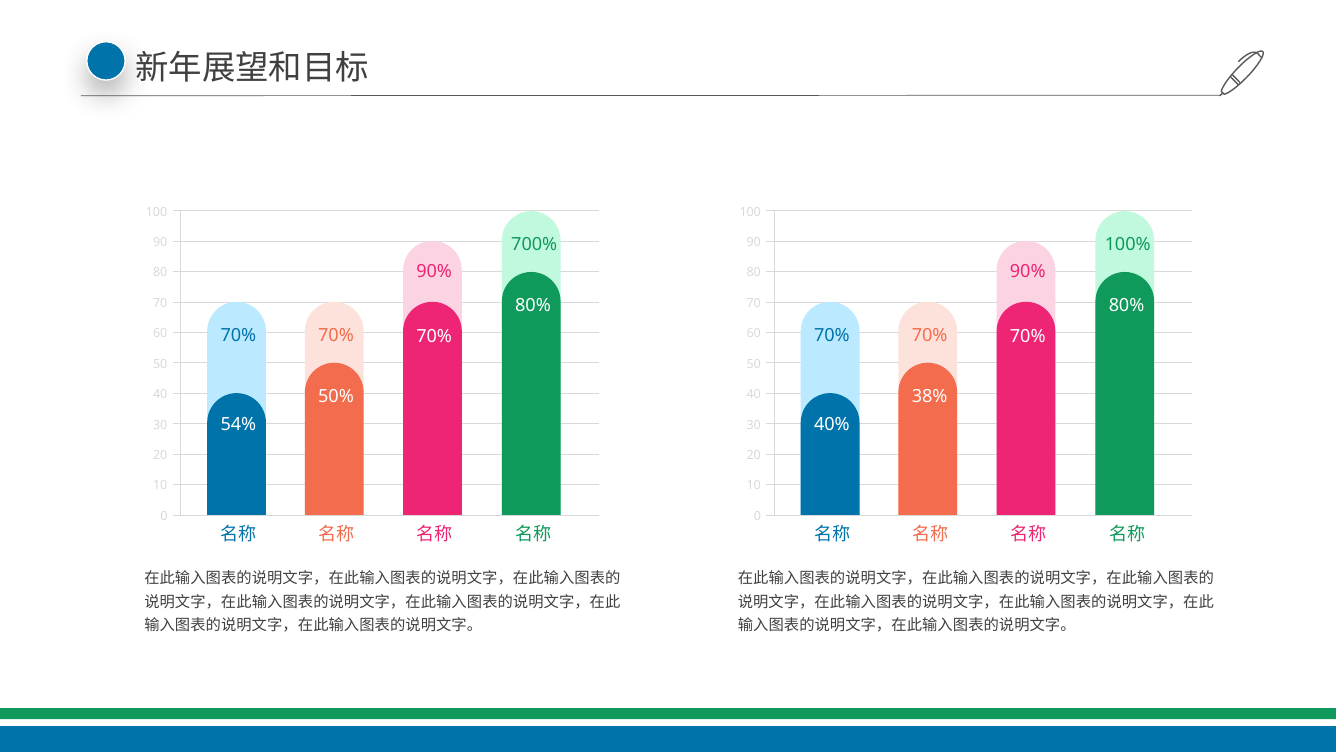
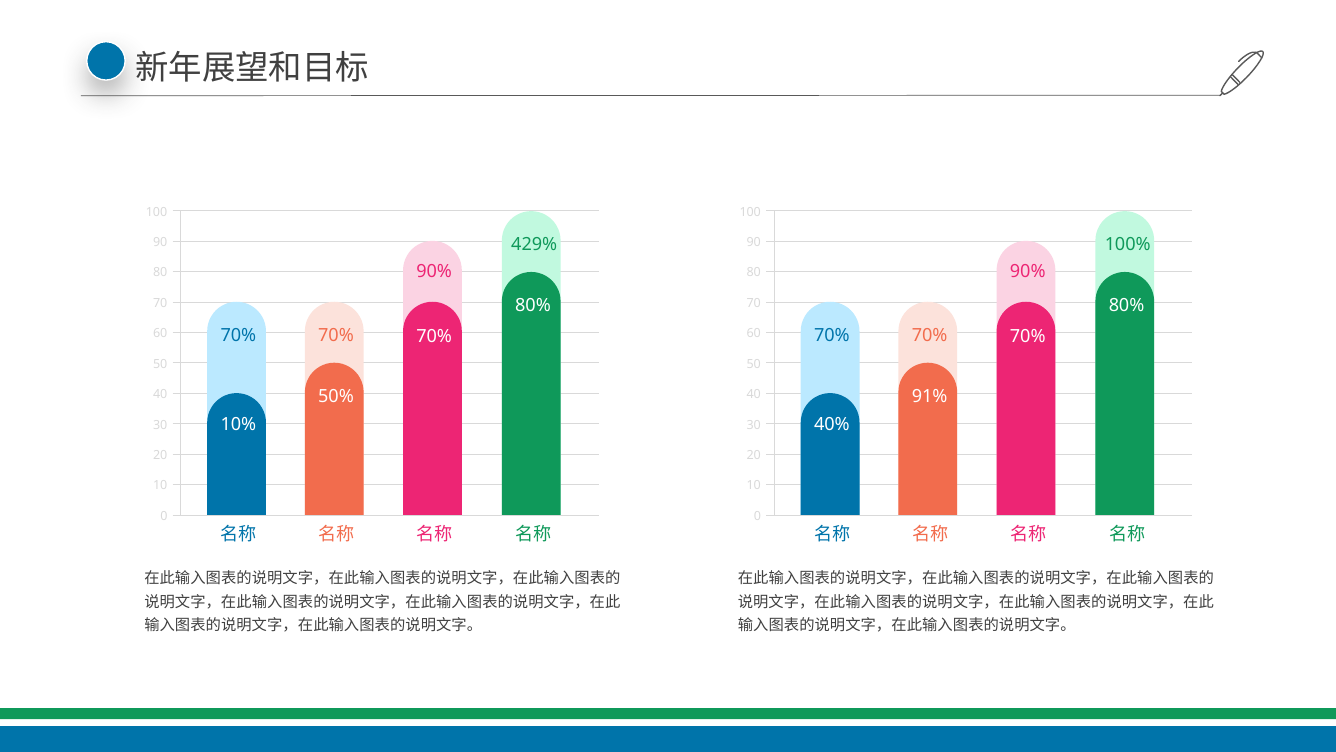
700%: 700% -> 429% (534, 244)
38%: 38% -> 91% (930, 396)
54%: 54% -> 10% (238, 425)
